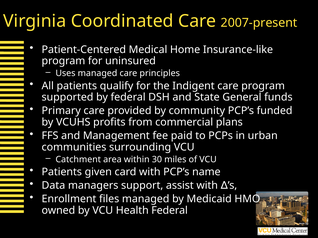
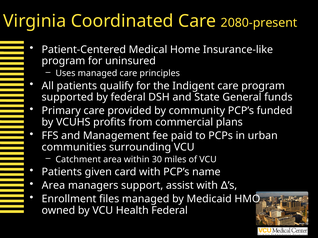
2007-present: 2007-present -> 2080-present (259, 23)
Data: Data -> Area (53, 186)
